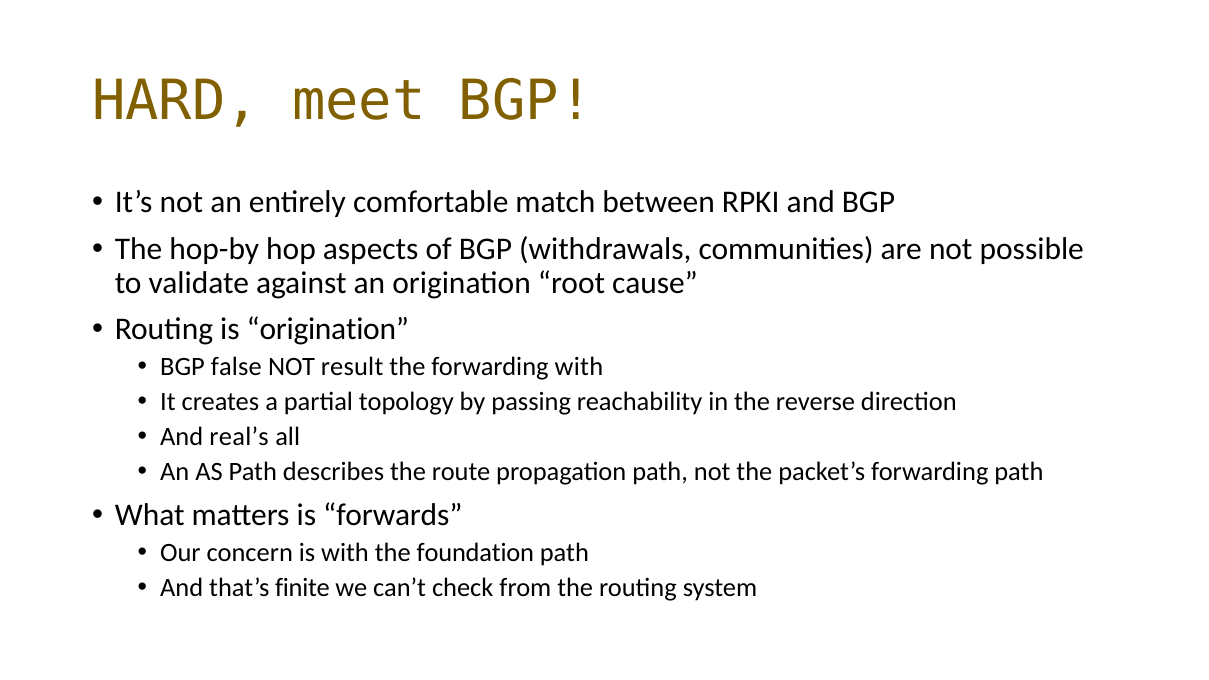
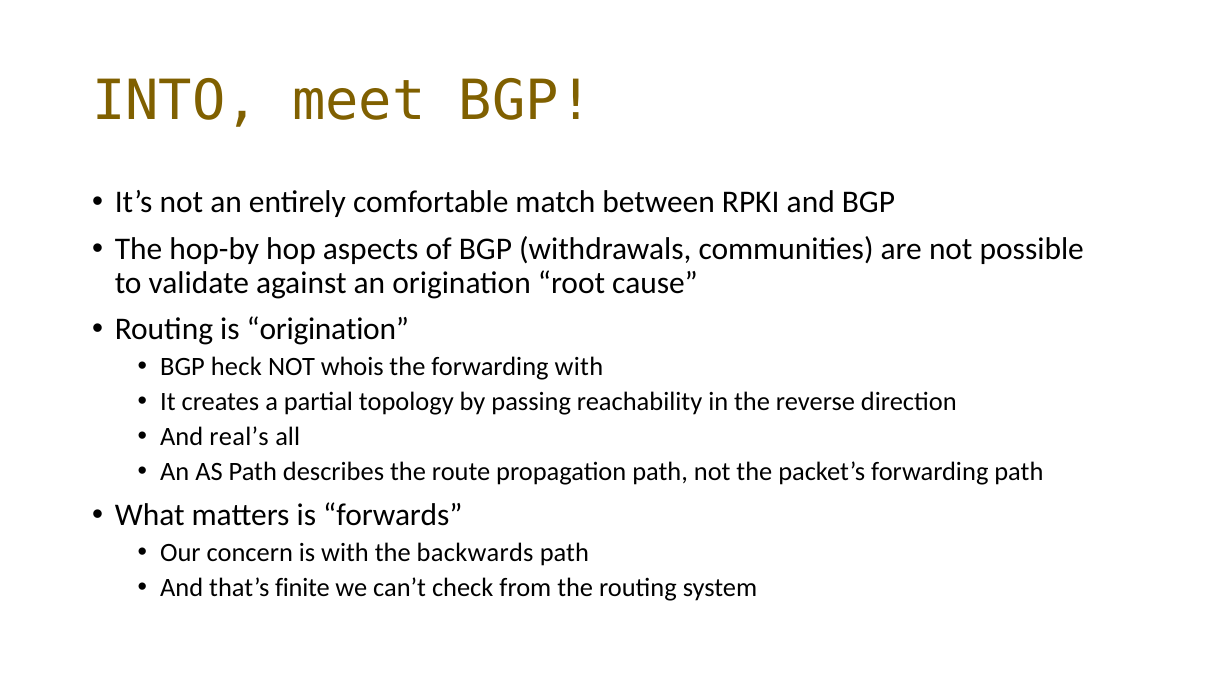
HARD: HARD -> INTO (176, 102)
false: false -> heck (236, 367)
result: result -> whois (352, 367)
foundation: foundation -> backwards (475, 553)
